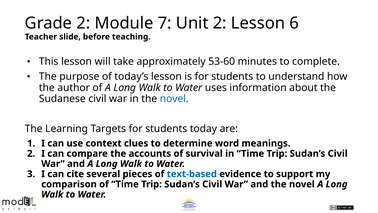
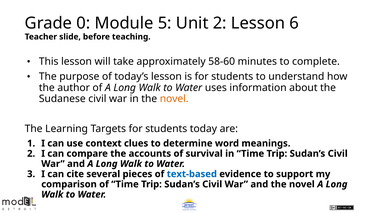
Grade 2: 2 -> 0 (83, 23)
7: 7 -> 5 (165, 23)
53-60: 53-60 -> 58-60 (222, 61)
novel colour: blue -> orange (174, 99)
